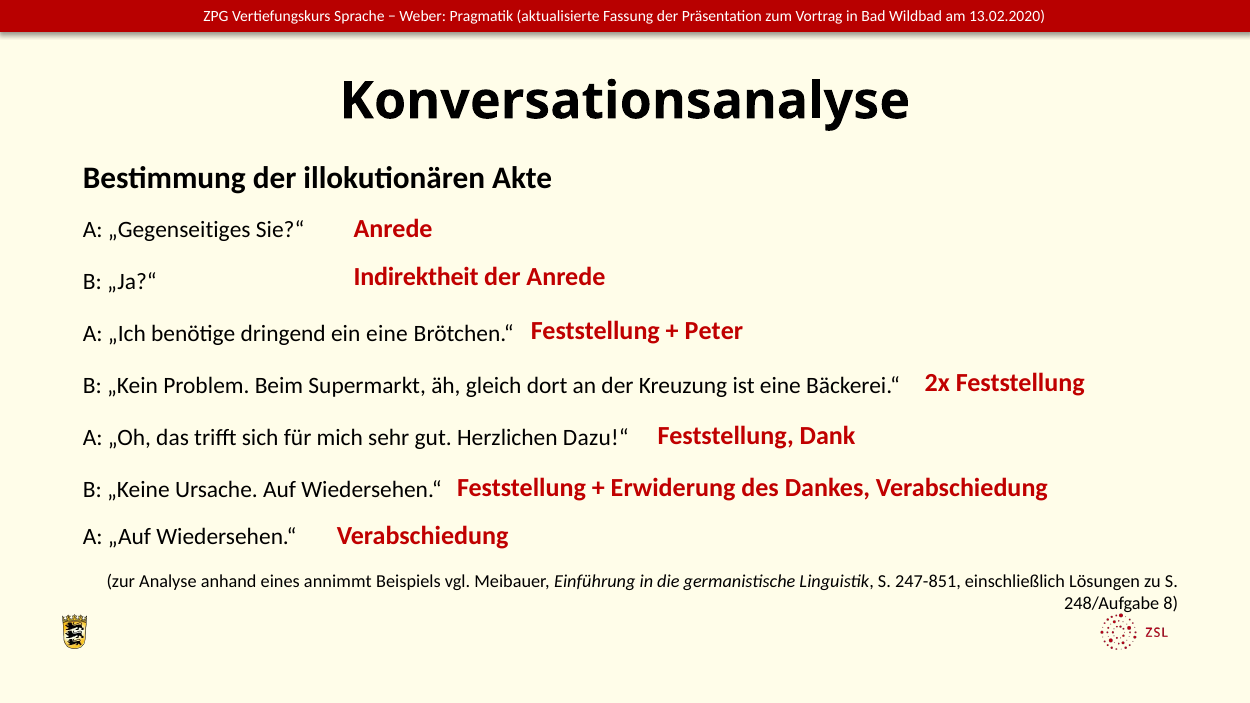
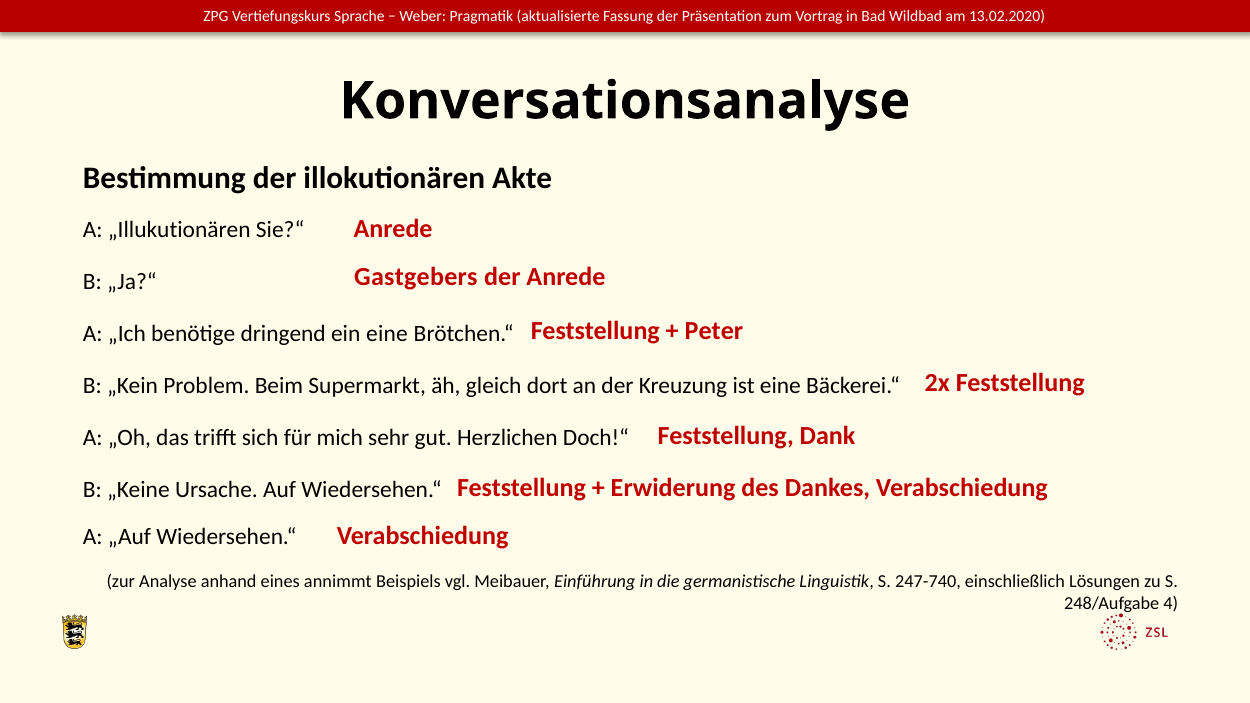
„Gegenseitiges: „Gegenseitiges -> „Illukutionären (179, 230)
Indirektheit: Indirektheit -> Gastgebers (416, 277)
Dazu!“: Dazu!“ -> Doch!“ (596, 438)
247-851: 247-851 -> 247-740 (928, 581)
8: 8 -> 4 (1171, 603)
